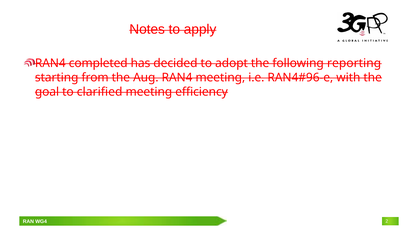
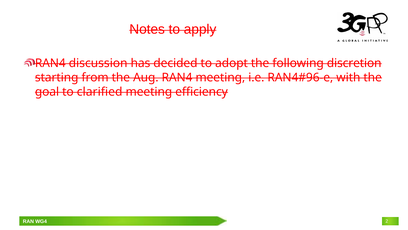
completed: completed -> discussion (98, 63)
reporting: reporting -> discretion (354, 63)
